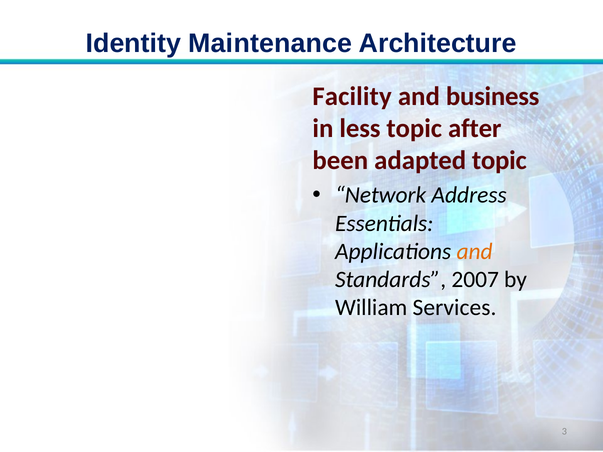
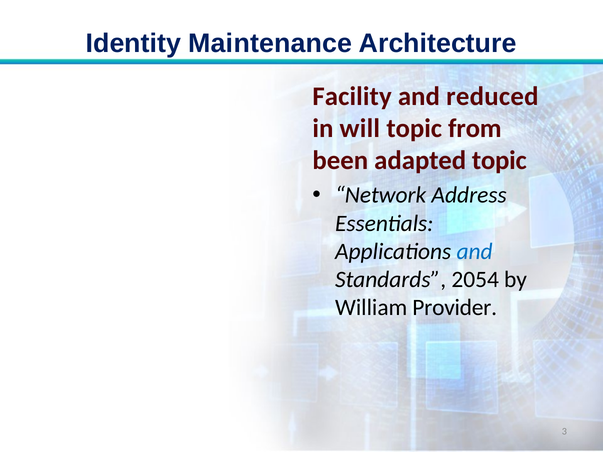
business: business -> reduced (492, 96)
less: less -> will (360, 128)
after: after -> from (475, 128)
and colour: orange -> blue (475, 252)
2007: 2007 -> 2054 (475, 280)
Services: Services -> Provider (455, 308)
